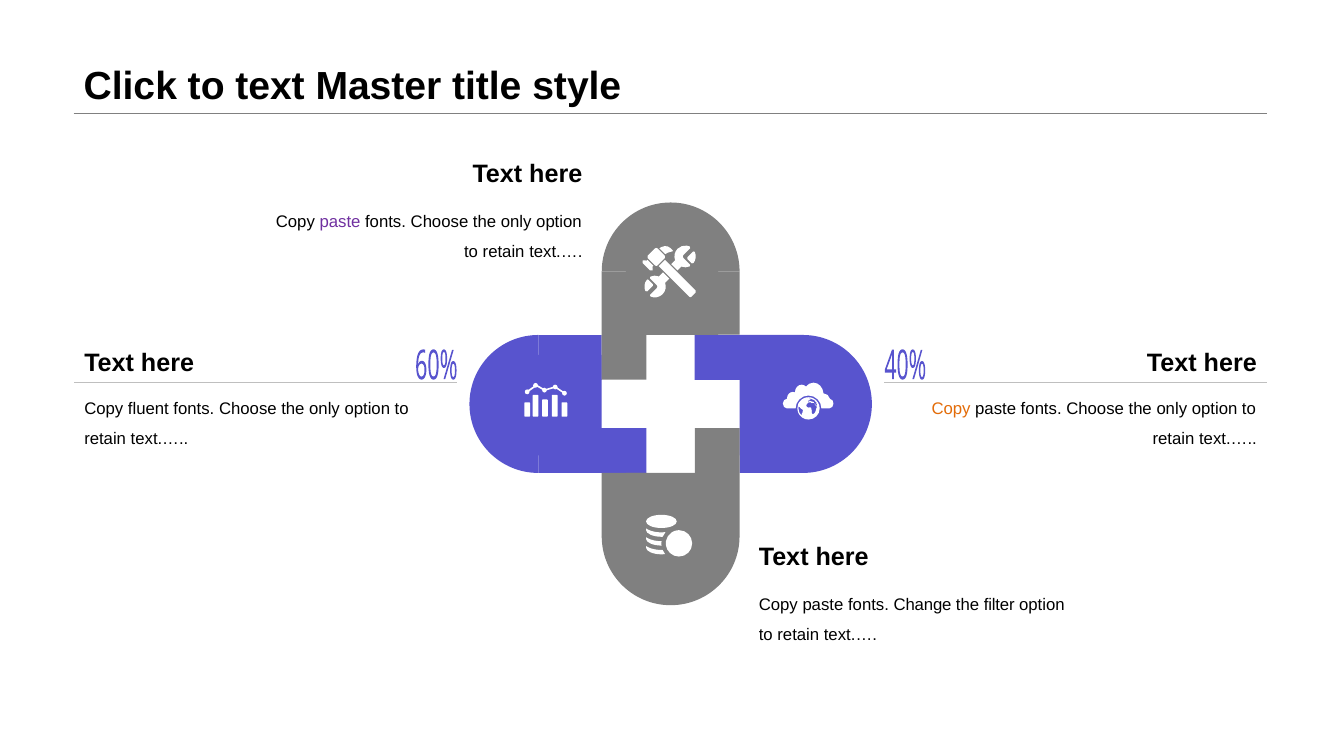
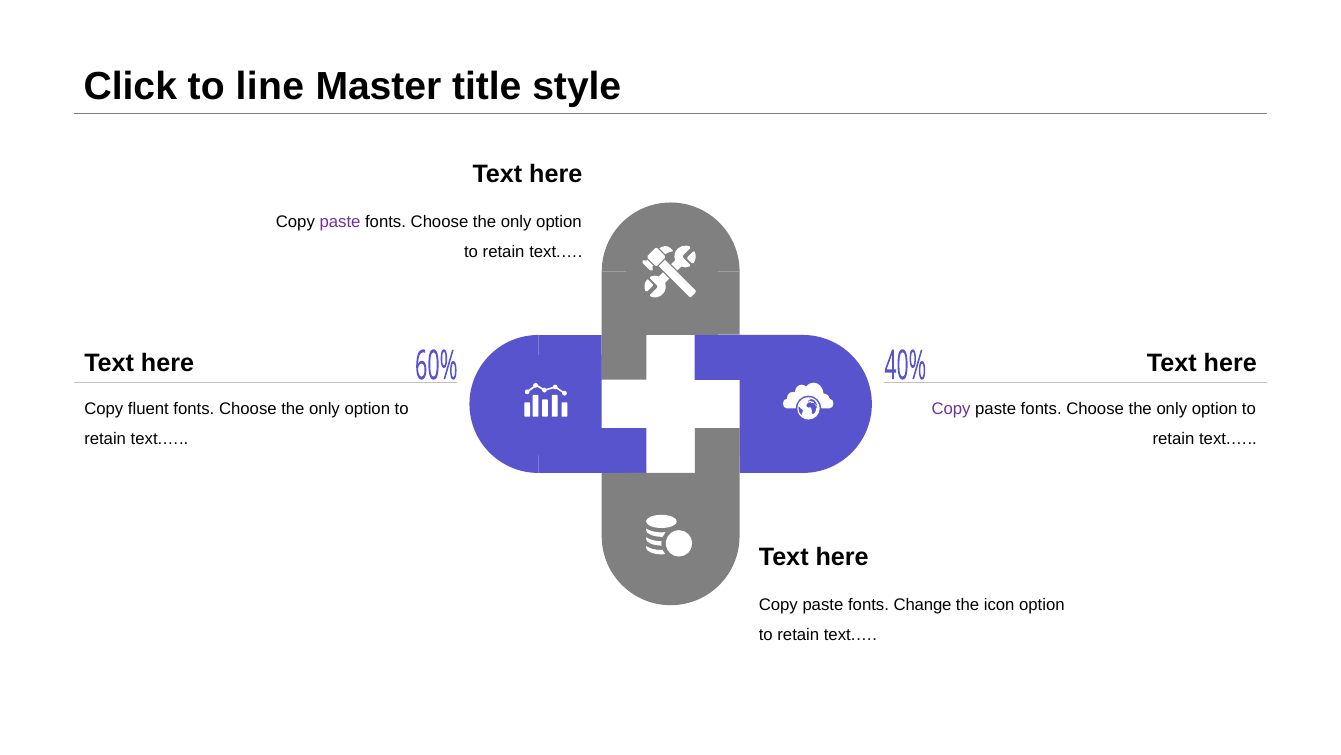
to text: text -> line (270, 87)
Copy colour: orange -> purple (951, 409)
filter: filter -> icon (999, 605)
